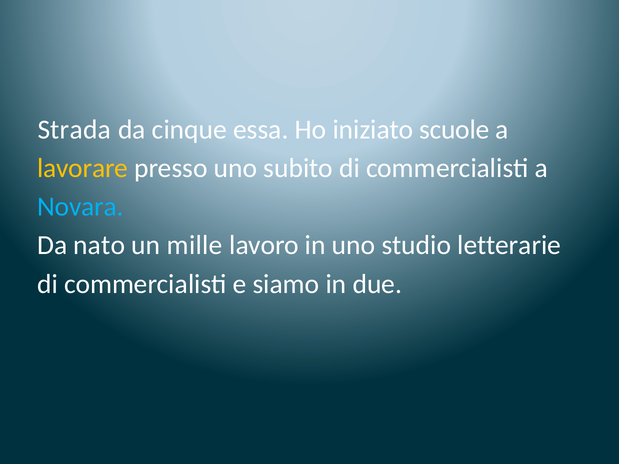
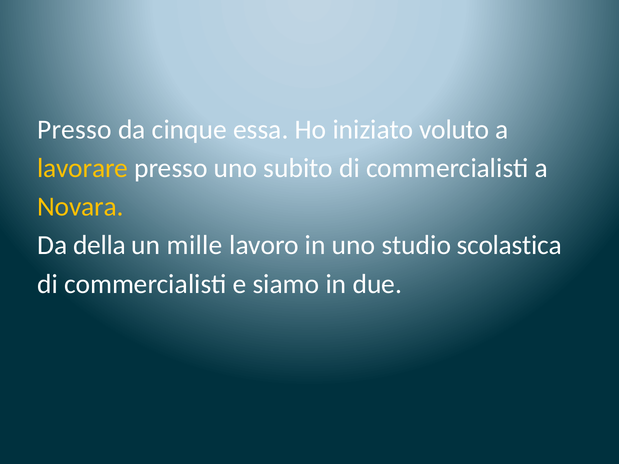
Strada: Strada -> Presso (74, 130)
scuole: scuole -> voluto (454, 130)
Novara colour: light blue -> yellow (80, 207)
nato: nato -> della (99, 246)
letterarie: letterarie -> scolastica (509, 246)
